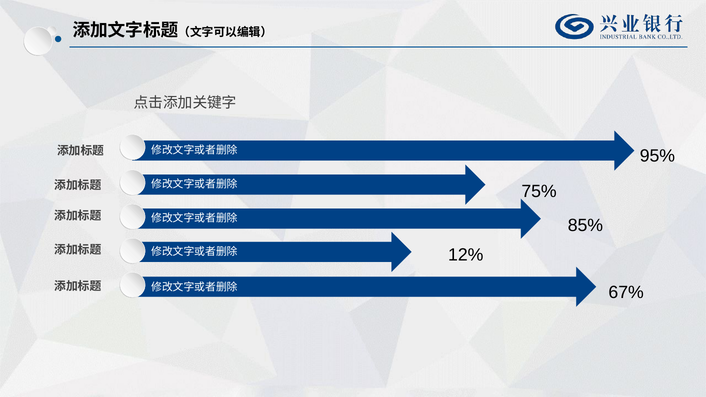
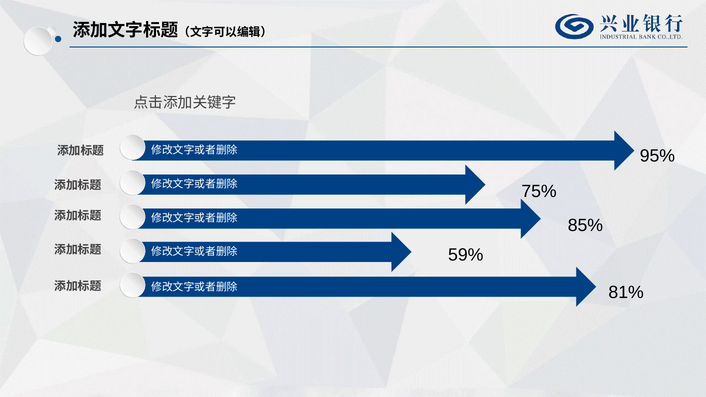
12%: 12% -> 59% (466, 255)
67%: 67% -> 81% (626, 292)
